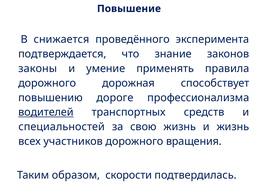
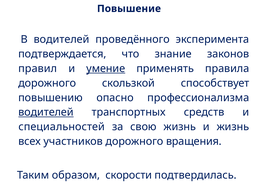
В снижается: снижается -> водителей (62, 39)
законы: законы -> правил (38, 69)
умение underline: none -> present (106, 69)
дорожная: дорожная -> скользкой (128, 83)
дороге: дороге -> опасно (115, 98)
